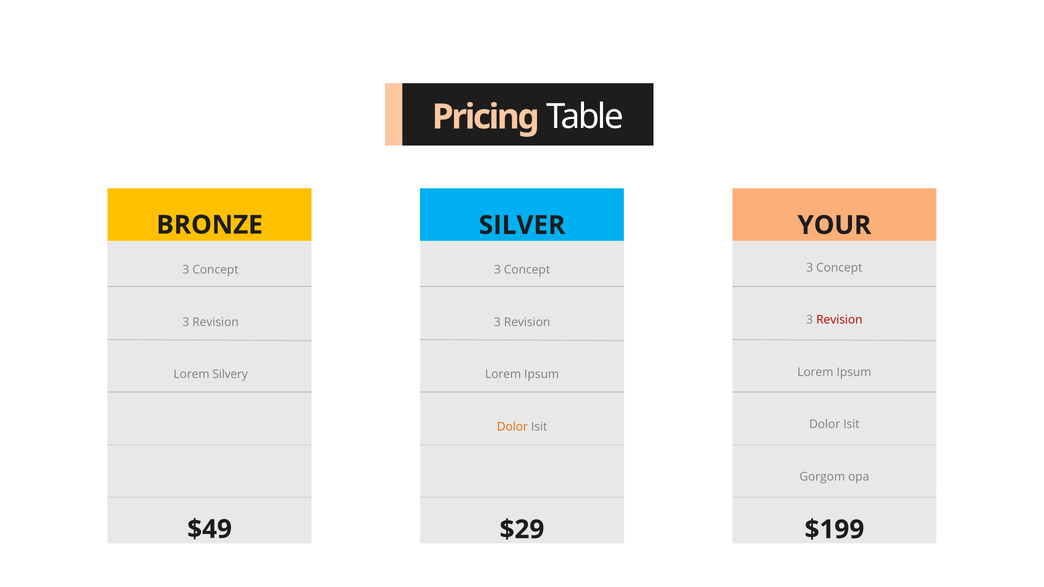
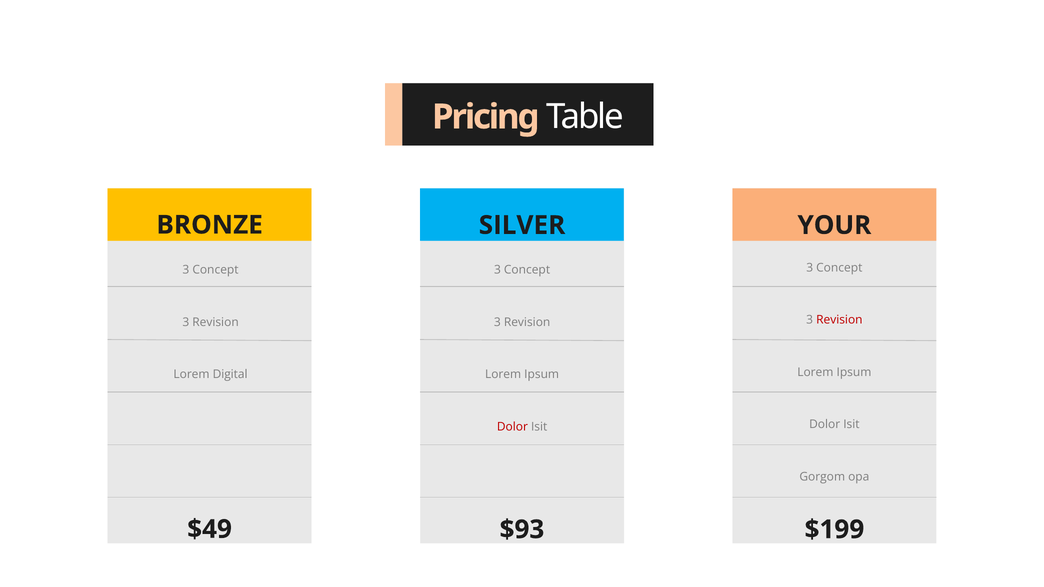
Silvery: Silvery -> Digital (230, 375)
Dolor colour: orange -> red (512, 427)
$29: $29 -> $93 (522, 530)
